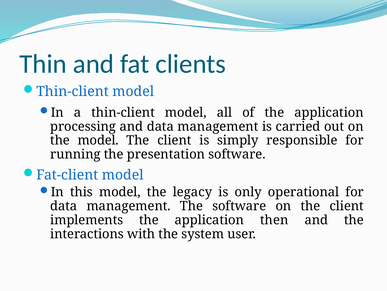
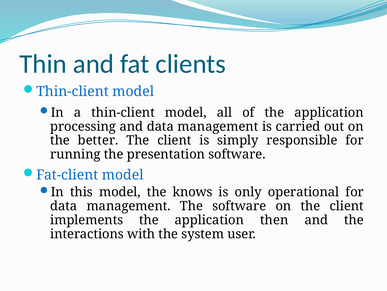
the model: model -> better (98, 140)
legacy: legacy -> knows (193, 192)
